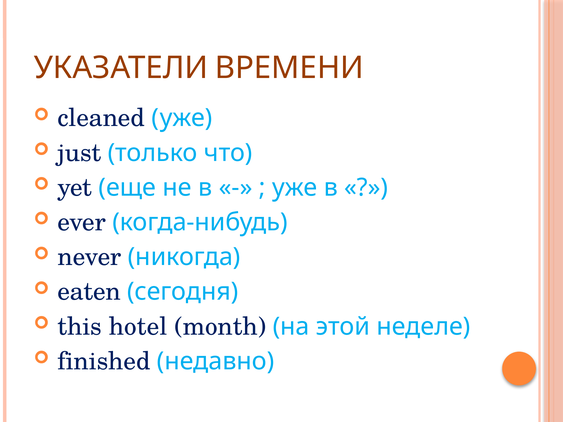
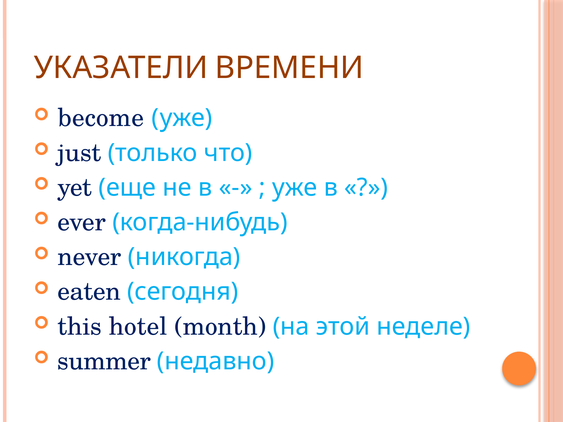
cleaned: cleaned -> become (101, 118)
finished: finished -> summer (104, 361)
